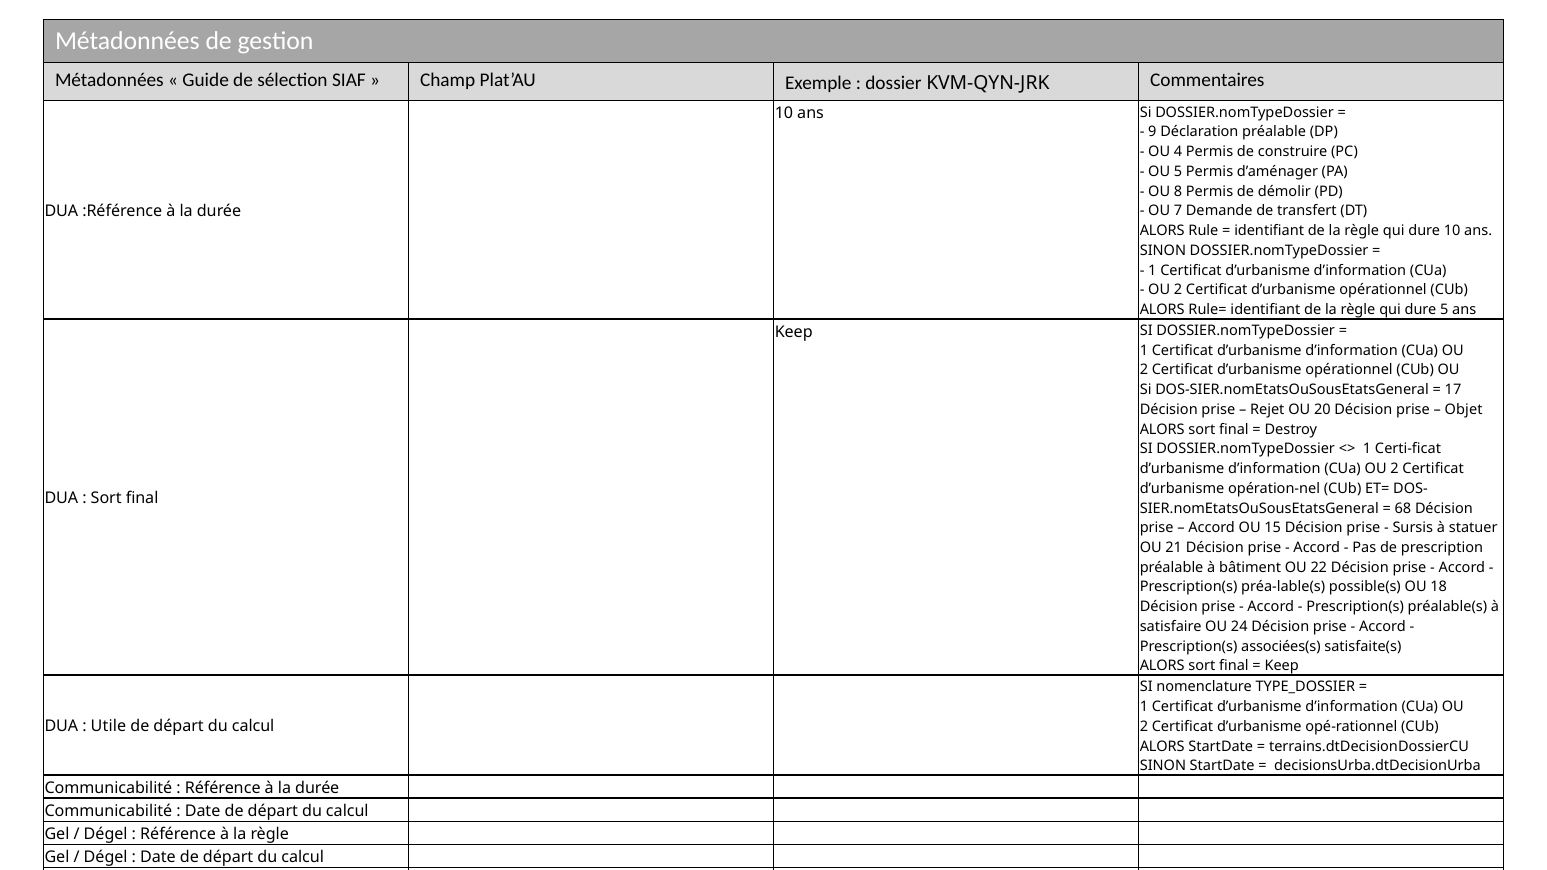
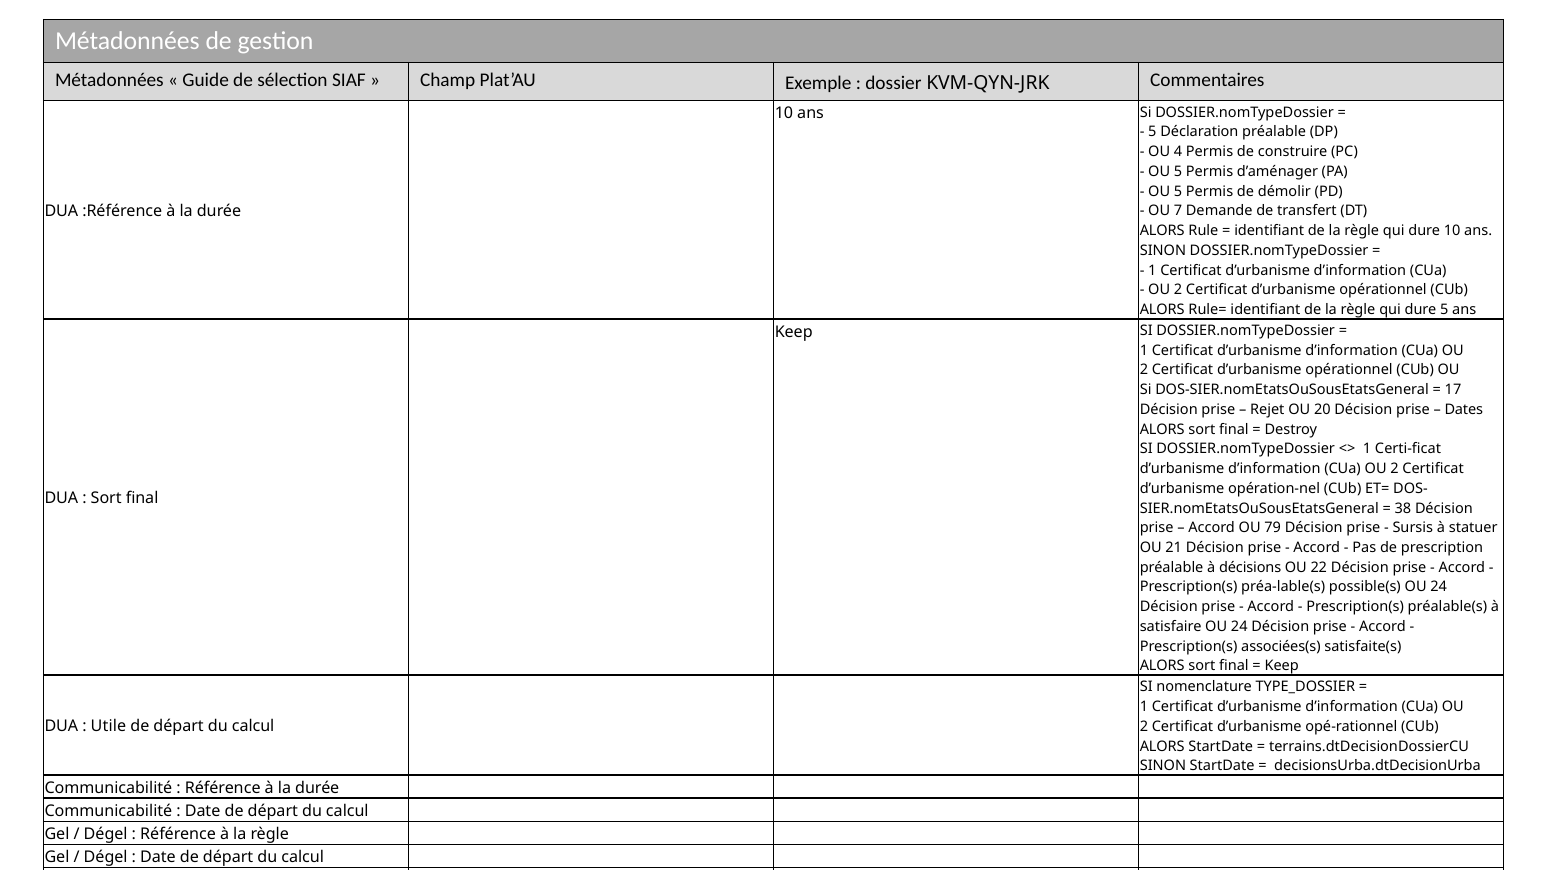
9: 9 -> 5 (1152, 132)
8: 8 -> 5 (1178, 191)
Objet: Objet -> Dates (1464, 410)
68: 68 -> 38 (1403, 508)
15: 15 -> 79 (1273, 528)
bâtiment: bâtiment -> décisions (1250, 568)
possible(s OU 18: 18 -> 24 (1439, 587)
